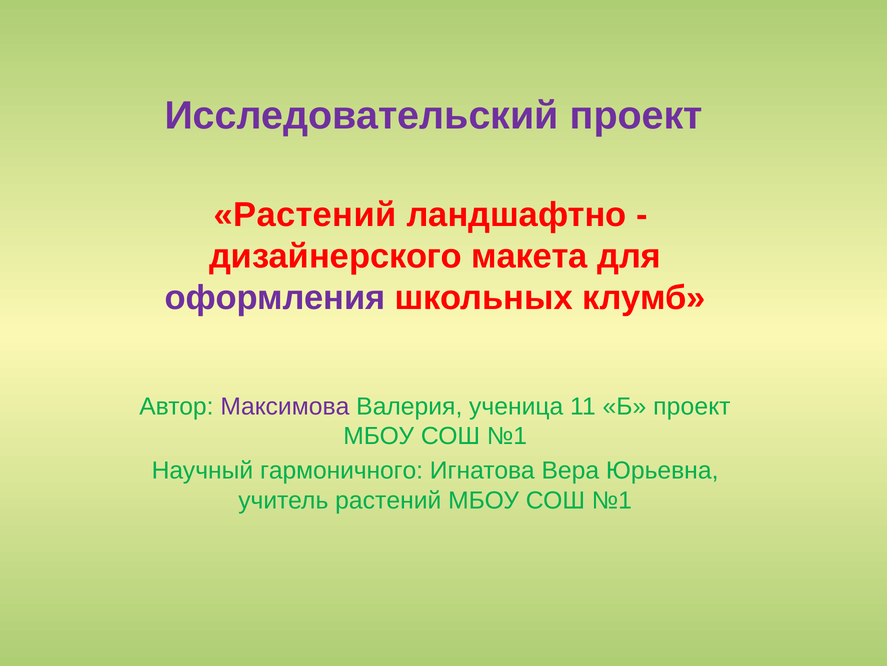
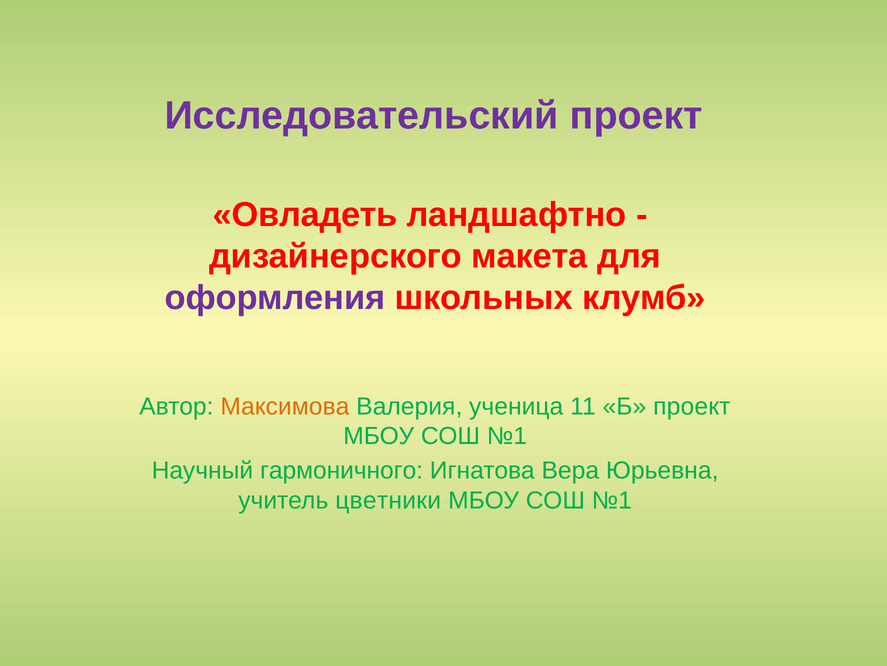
Растений: Растений -> Овладеть (305, 215)
Максимова colour: purple -> orange (285, 406)
учитель растений: растений -> цветники (388, 500)
